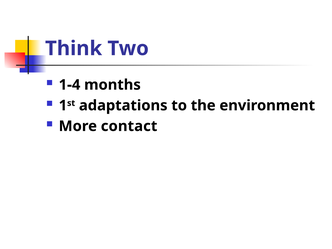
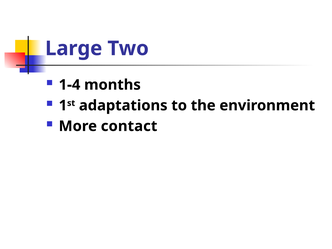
Think: Think -> Large (74, 48)
